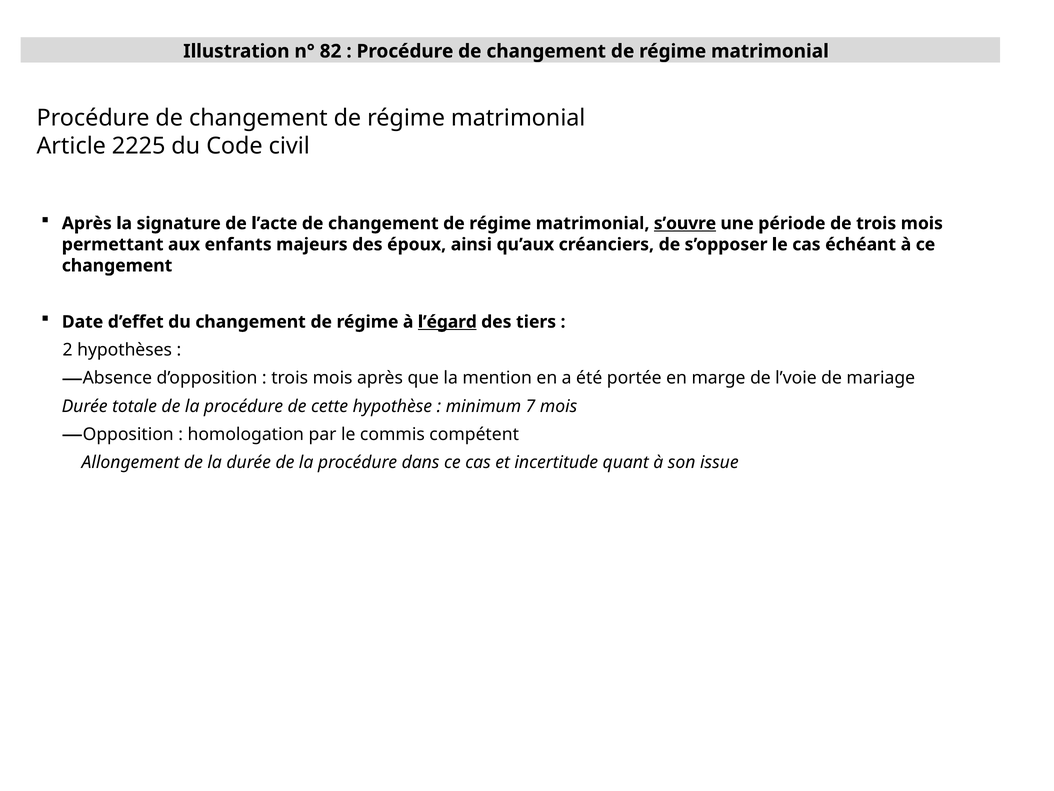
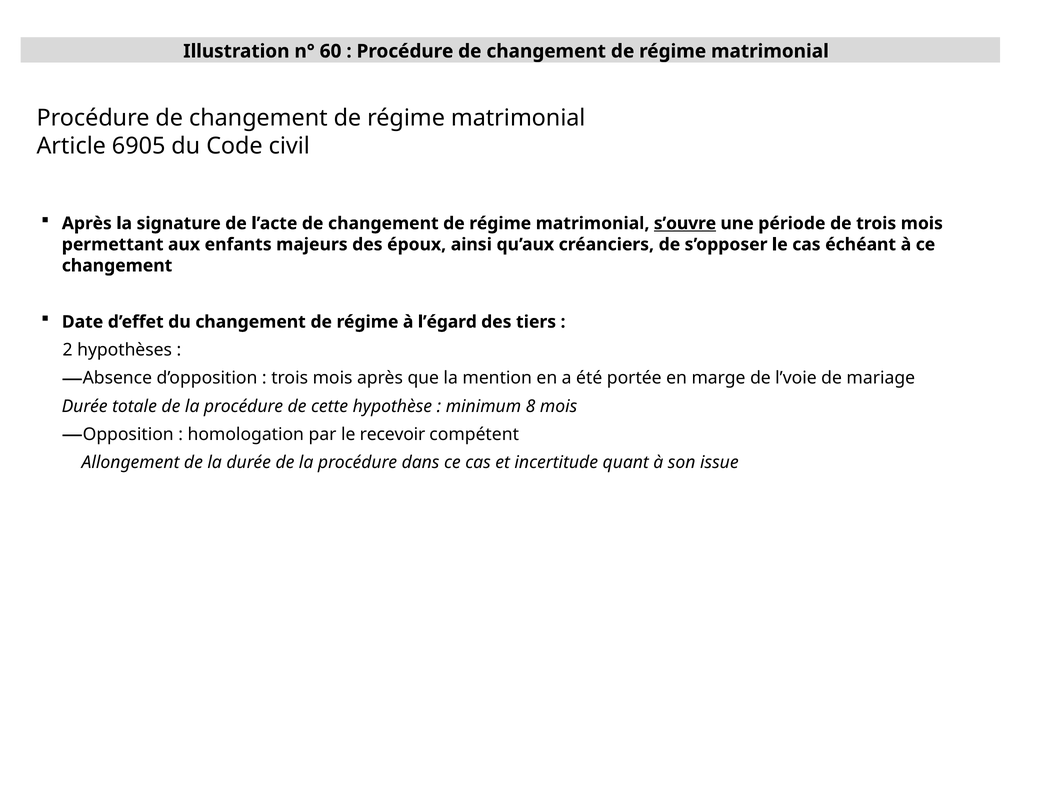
82: 82 -> 60 (331, 51)
2225: 2225 -> 6905 (139, 146)
l’égard underline: present -> none (447, 322)
7: 7 -> 8 (531, 406)
commis: commis -> recevoir (393, 434)
